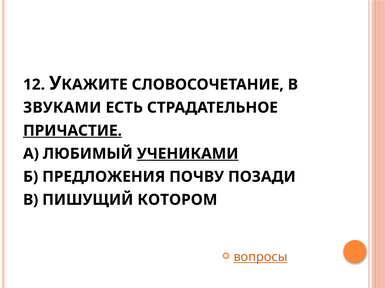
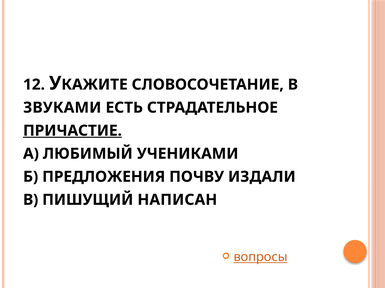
УЧЕНИКАМИ underline: present -> none (188, 154)
ПОЗАДИ: ПОЗАДИ -> ИЗДАЛИ (262, 177)
КОТОРОМ: КОТОРОМ -> НАПИСАН (177, 200)
